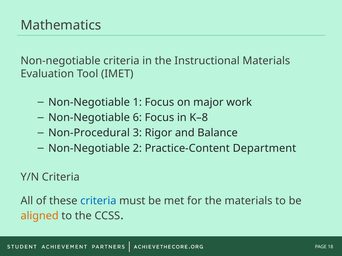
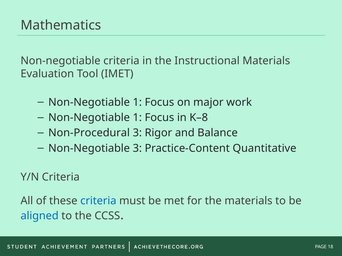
6: 6 -> 1 (137, 118)
Non-Negotiable 2: 2 -> 3 (137, 149)
Department: Department -> Quantitative (264, 149)
aligned colour: orange -> blue (40, 216)
